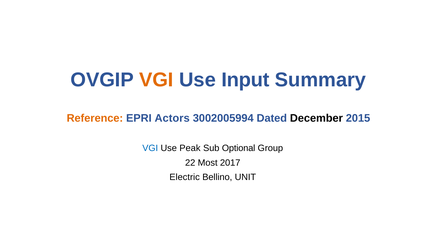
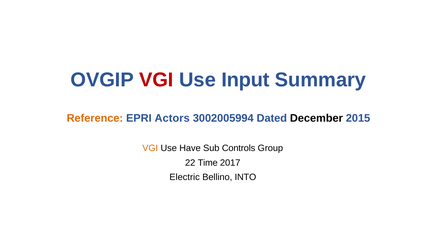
VGI colour: orange -> red (156, 80)
VGI colour: blue -> orange (150, 148)
Peak: Peak -> Have (190, 148)
Optional: Optional -> Controls (239, 148)
Most: Most -> Time (208, 163)
UNIT: UNIT -> INTO (245, 177)
